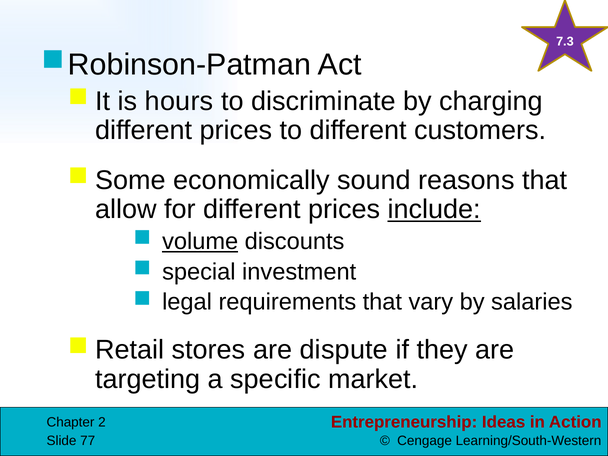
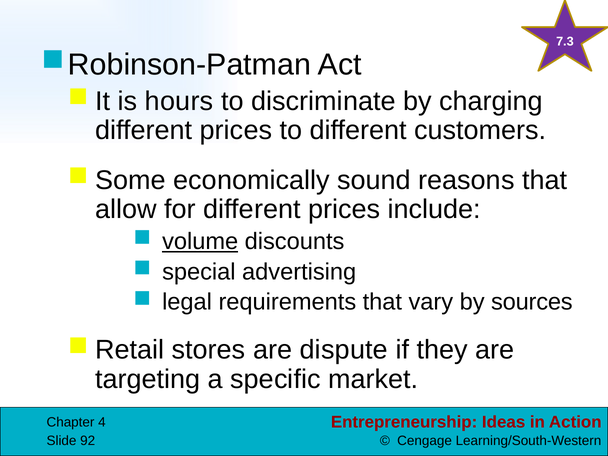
include underline: present -> none (434, 209)
investment: investment -> advertising (299, 272)
salaries: salaries -> sources (532, 302)
2: 2 -> 4 (102, 422)
77: 77 -> 92 (88, 441)
